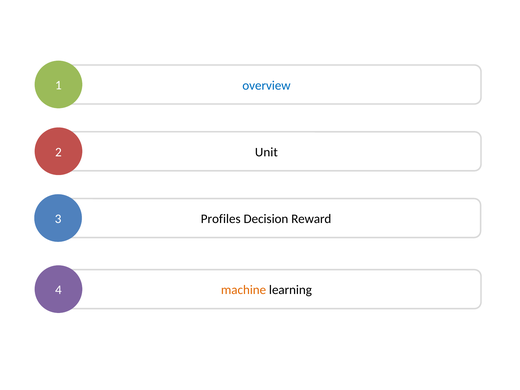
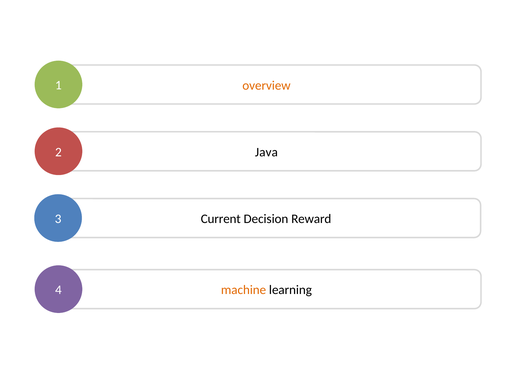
overview colour: blue -> orange (266, 85)
Unit: Unit -> Java (266, 152)
Profiles: Profiles -> Current (221, 219)
